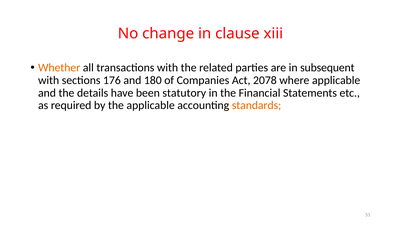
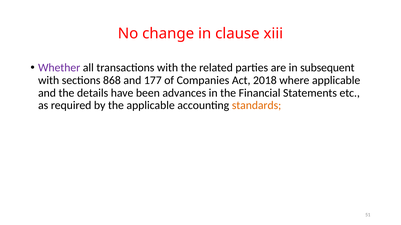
Whether colour: orange -> purple (59, 68)
176: 176 -> 868 (112, 80)
180: 180 -> 177 (153, 80)
2078: 2078 -> 2018 (265, 80)
statutory: statutory -> advances (184, 93)
